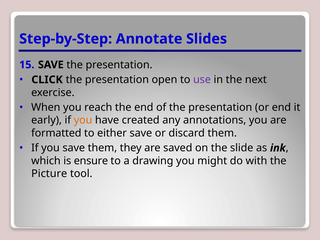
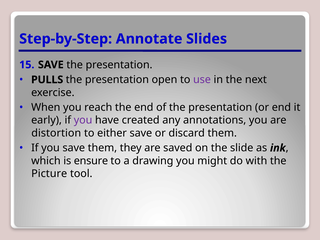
CLICK: CLICK -> PULLS (47, 80)
you colour: orange -> purple (83, 120)
formatted: formatted -> distortion (56, 133)
